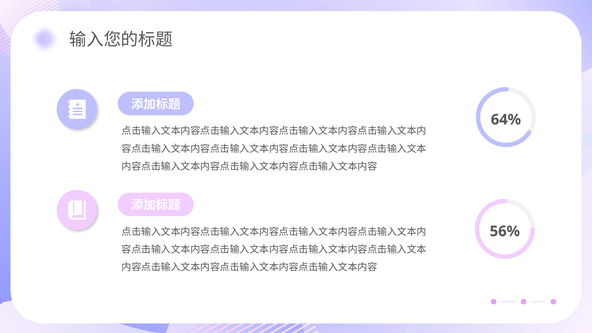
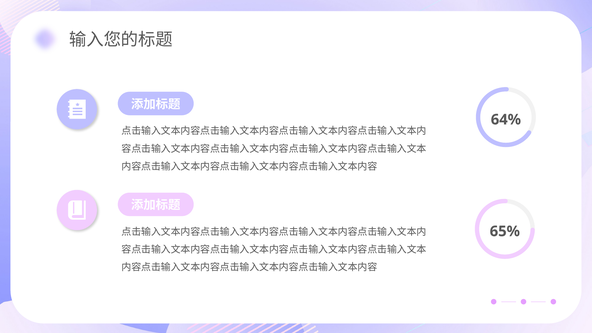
56%: 56% -> 65% (505, 231)
